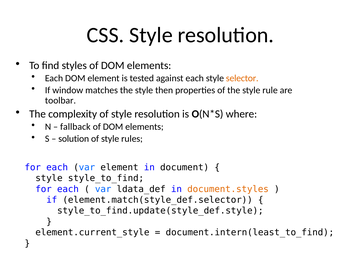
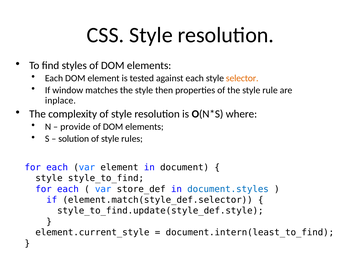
toolbar: toolbar -> inplace (60, 100)
fallback: fallback -> provide (75, 127)
ldata_def: ldata_def -> store_def (141, 189)
document.styles colour: orange -> blue (228, 189)
